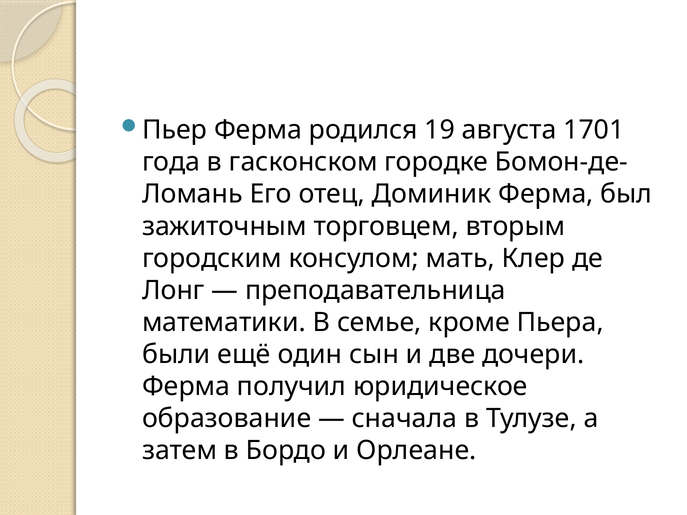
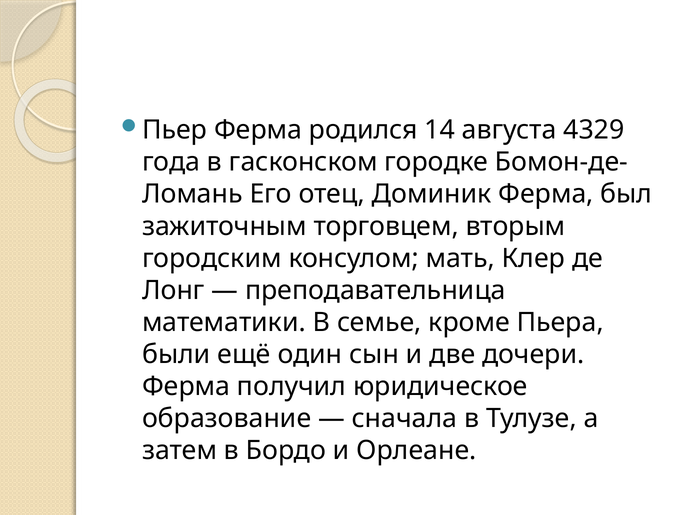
19: 19 -> 14 (440, 130)
1701: 1701 -> 4329 (594, 130)
